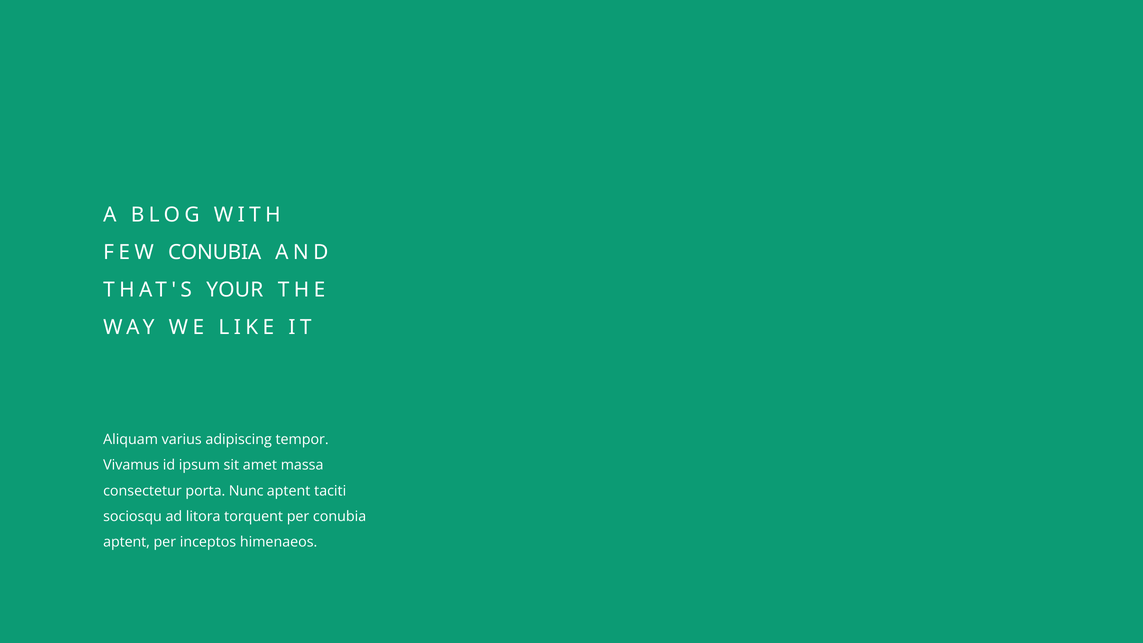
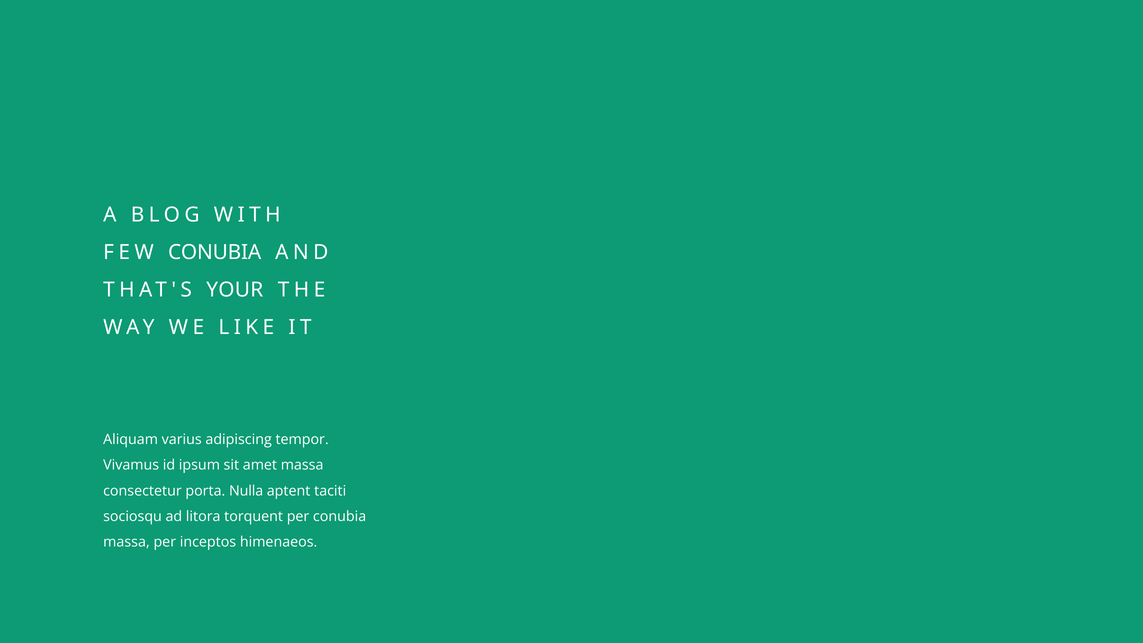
Nunc: Nunc -> Nulla (246, 491)
aptent: aptent -> massa (126, 542)
